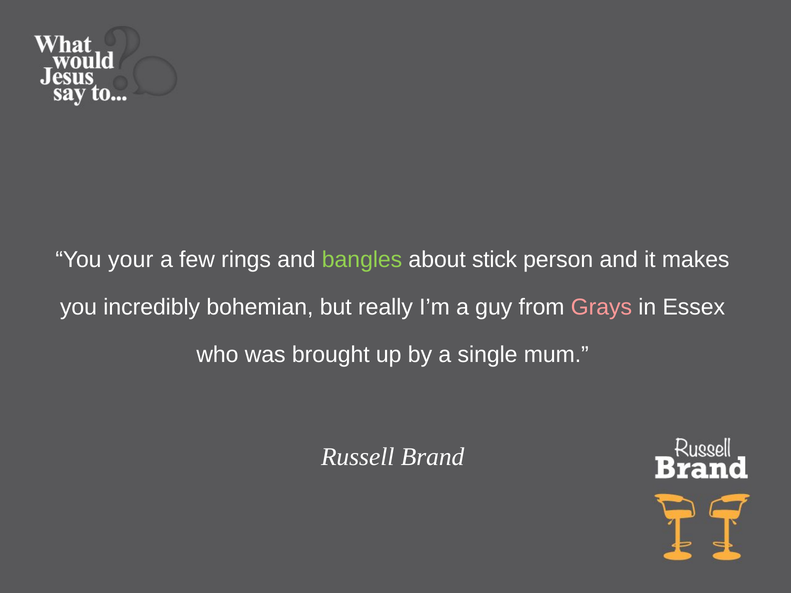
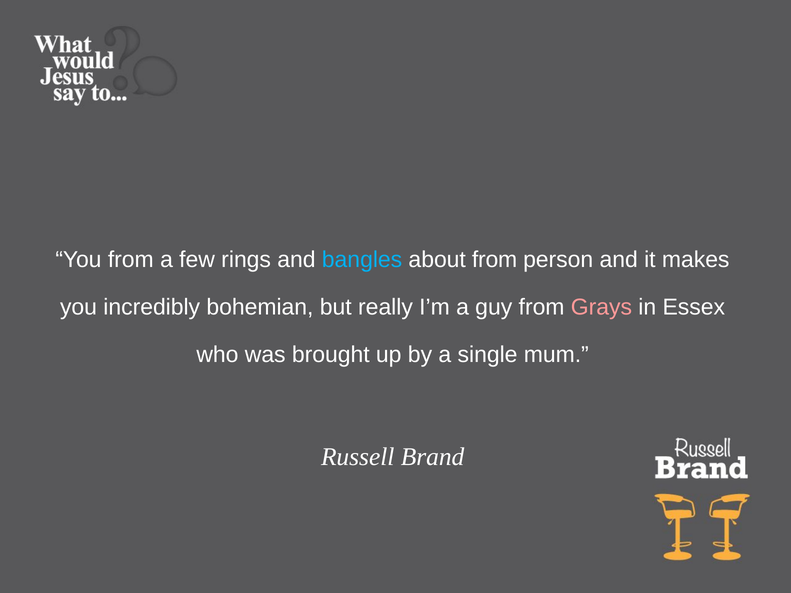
You your: your -> from (131, 260)
bangles colour: light green -> light blue (362, 260)
about stick: stick -> from (495, 260)
